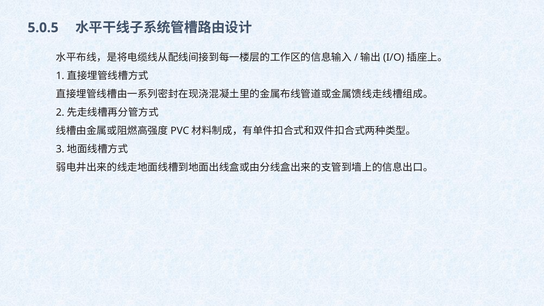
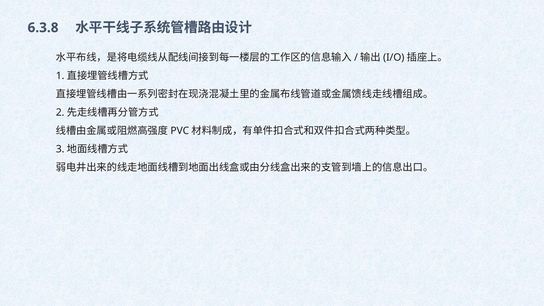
5.0.5: 5.0.5 -> 6.3.8 (43, 28)
